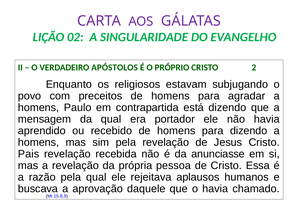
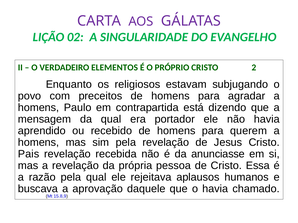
APÓSTOLOS: APÓSTOLOS -> ELEMENTOS (115, 68)
para dizendo: dizendo -> querem (249, 131)
